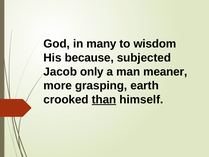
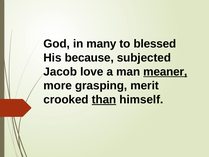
wisdom: wisdom -> blessed (155, 44)
only: only -> love (92, 72)
meaner underline: none -> present (165, 72)
earth: earth -> merit (145, 85)
